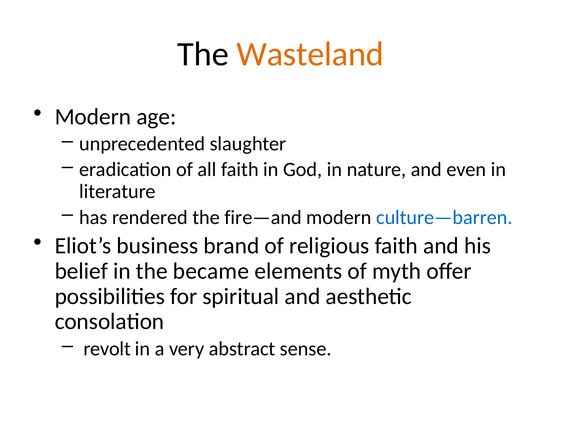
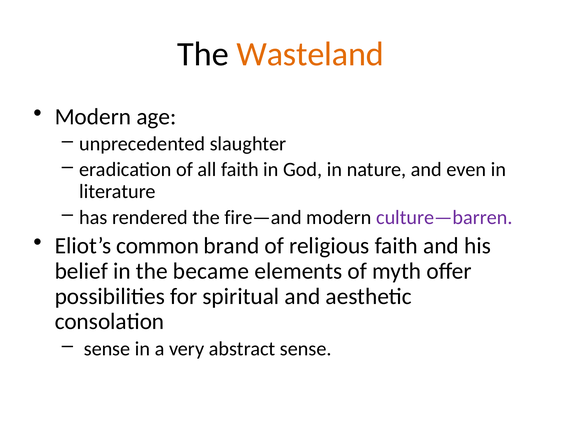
culture—barren colour: blue -> purple (444, 217)
business: business -> common (158, 246)
revolt: revolt -> sense (107, 348)
